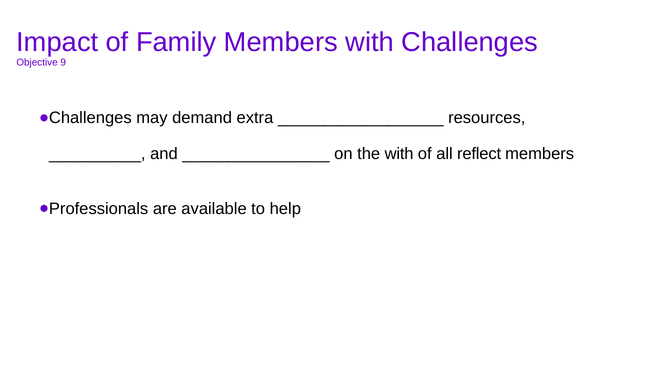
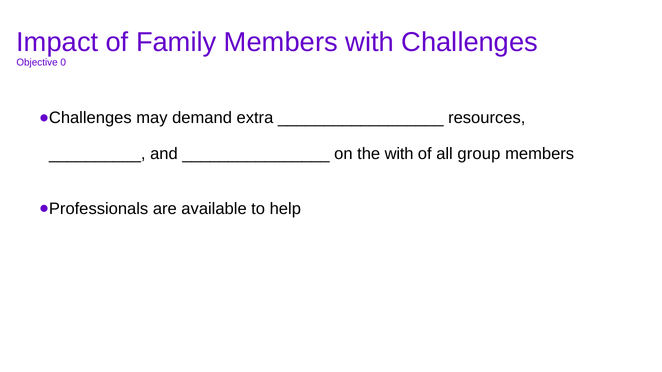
9: 9 -> 0 (63, 63)
reflect: reflect -> group (479, 154)
